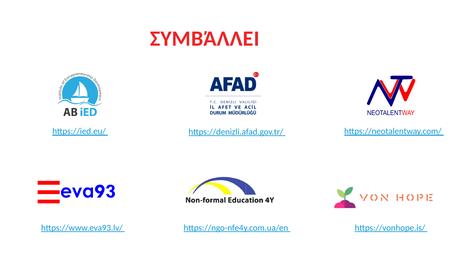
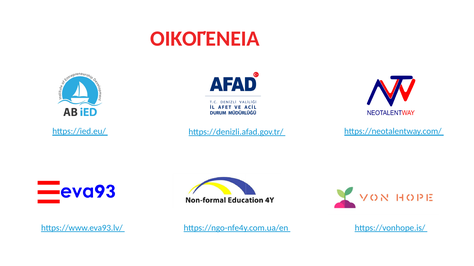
ΣΥΜΒΆΛΛΕΙ: ΣΥΜΒΆΛΛΕΙ -> ΟΙΚΟΓΈΝΕΙΑ (205, 39)
